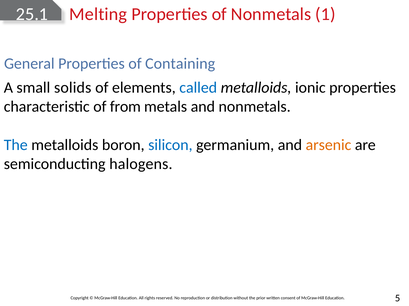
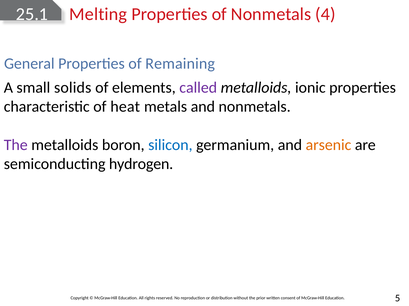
1: 1 -> 4 (325, 14)
Containing: Containing -> Remaining (180, 64)
called colour: blue -> purple (198, 88)
from: from -> heat (125, 107)
The colour: blue -> purple (16, 145)
halogens: halogens -> hydrogen (141, 164)
